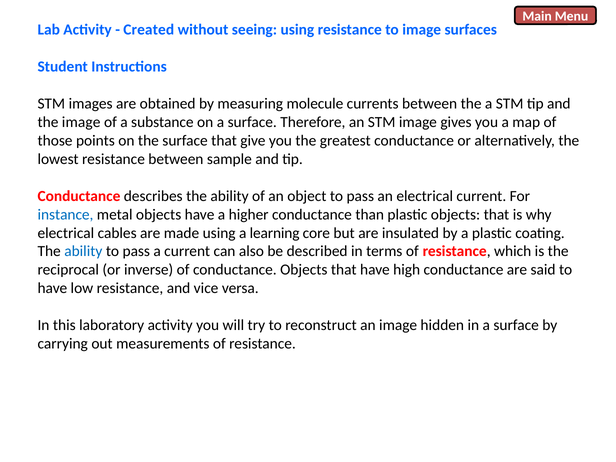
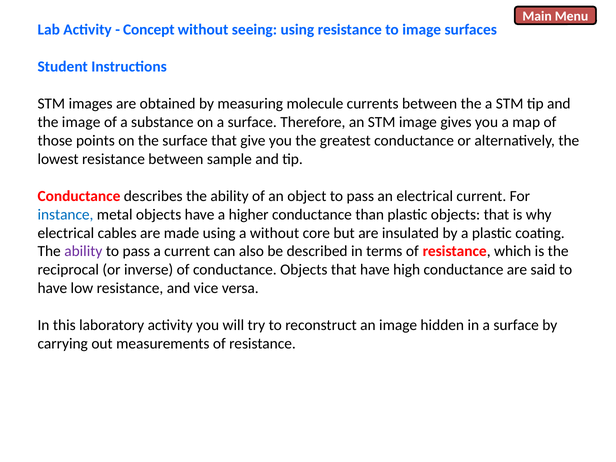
Created: Created -> Concept (149, 30)
a learning: learning -> without (275, 233)
ability colour: blue -> purple (83, 251)
